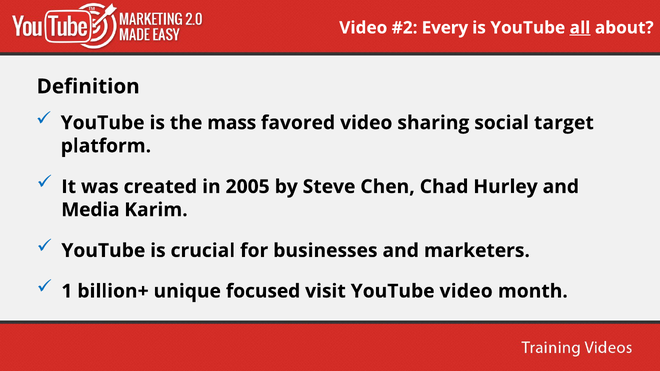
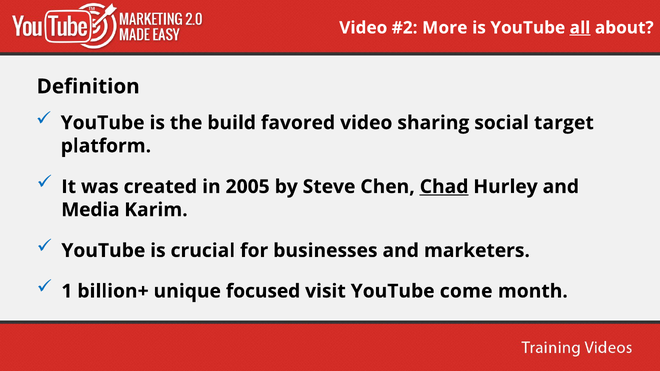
Every: Every -> More (445, 28)
mass: mass -> build (232, 123)
Chad underline: none -> present (444, 187)
YouTube video: video -> come (466, 291)
